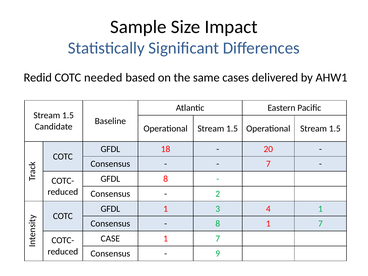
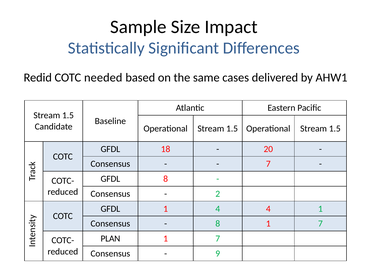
1 3: 3 -> 4 (218, 209)
CASE: CASE -> PLAN (110, 239)
